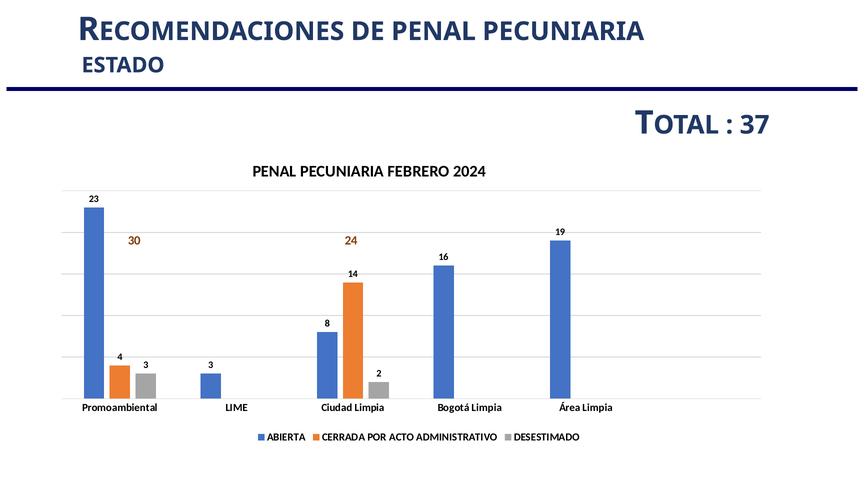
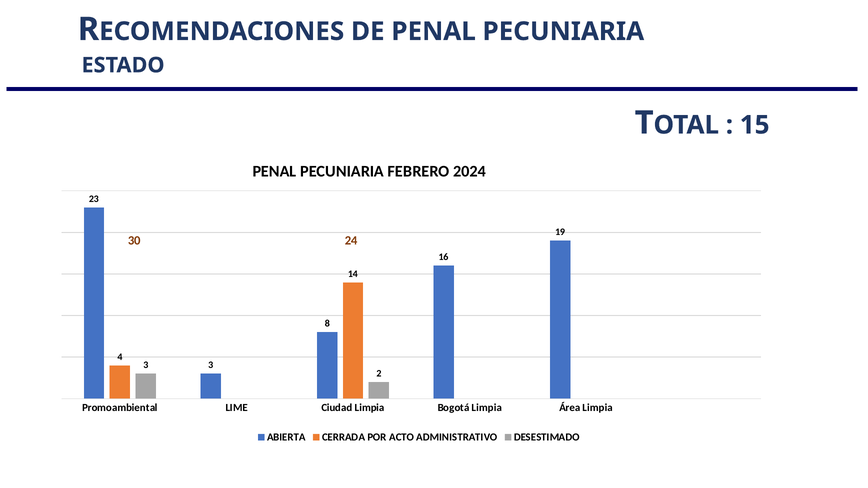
37: 37 -> 15 (755, 125)
